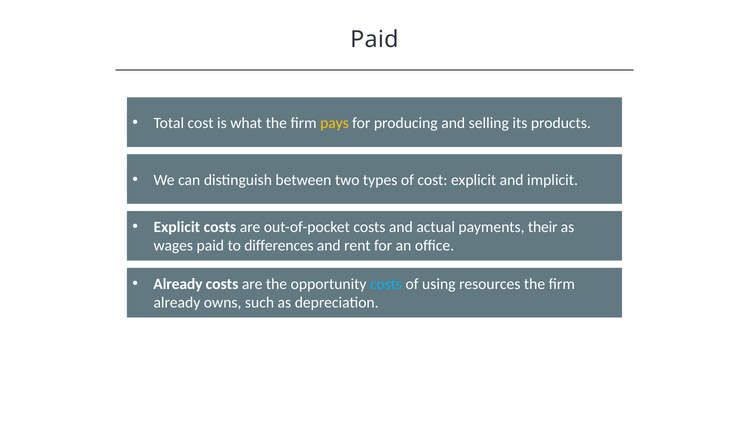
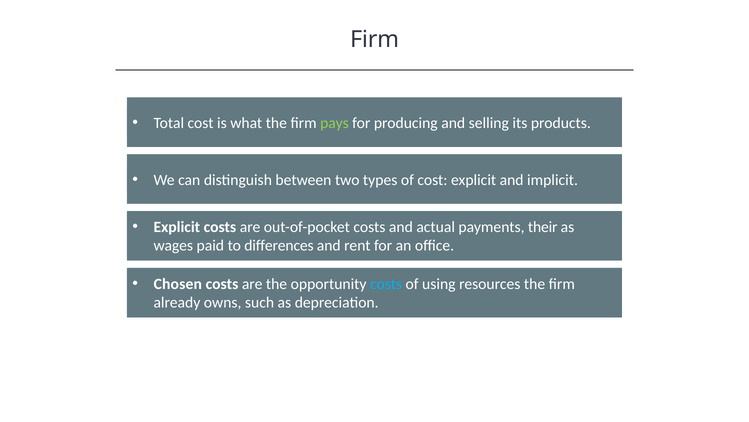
Paid: Paid -> Firm (375, 39)
pays colour: yellow -> light green (334, 123)
Already: Already -> Chosen (178, 283)
